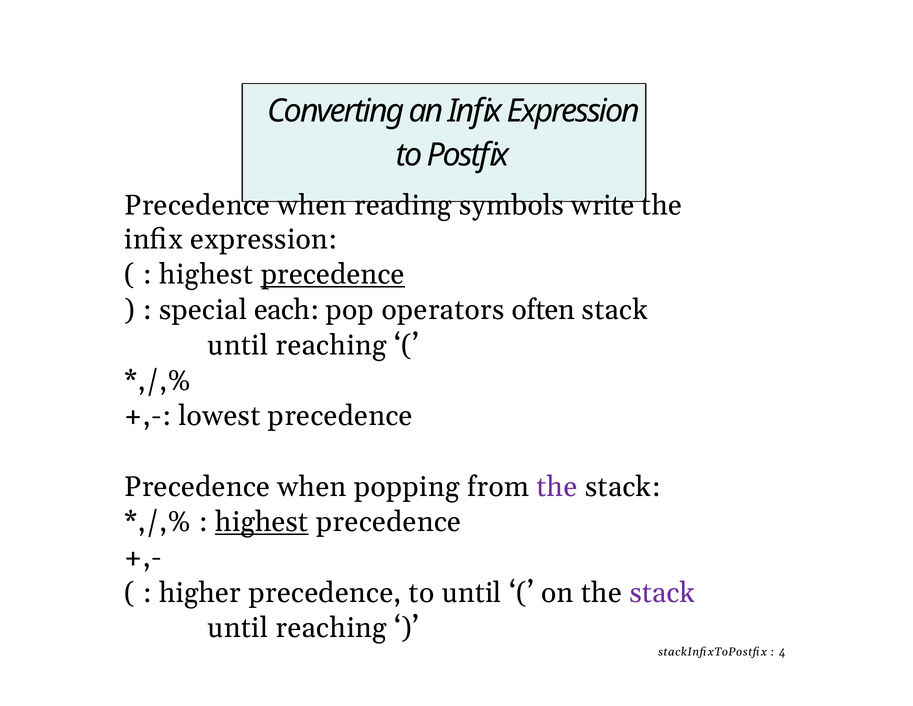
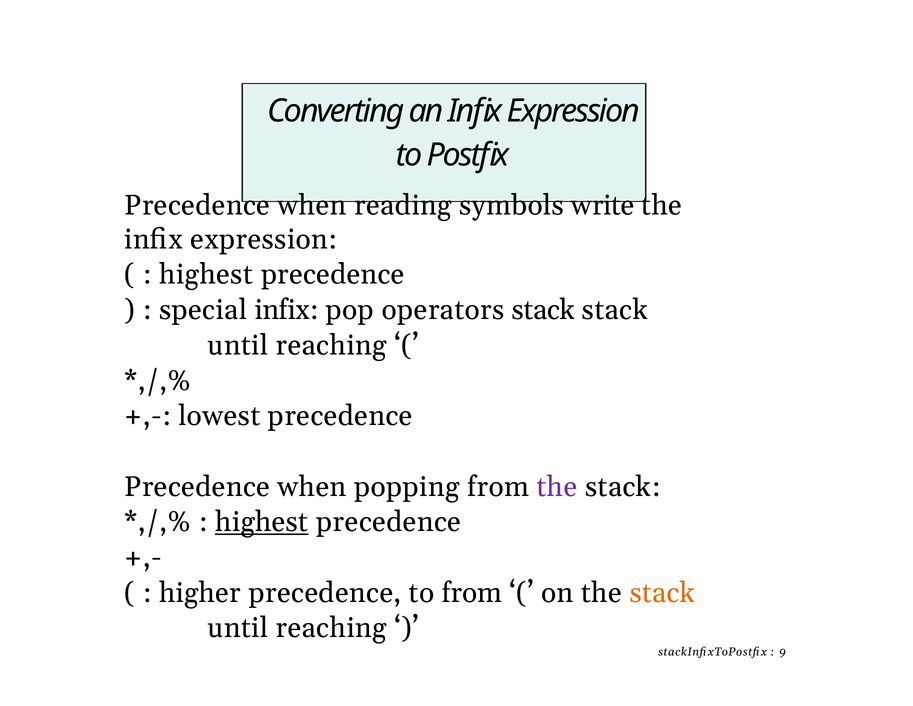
precedence underline: present -> none (333, 274)
special each: each -> infix (287, 310)
operators often: often -> stack (543, 310)
to until: until -> from (472, 592)
stack colour: purple -> orange (662, 592)
4: 4 -> 9 (782, 651)
